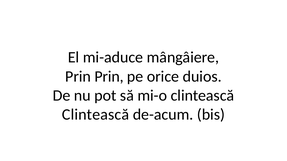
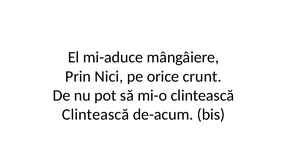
Prin Prin: Prin -> Nici (109, 77)
duios: duios -> crunt (202, 77)
